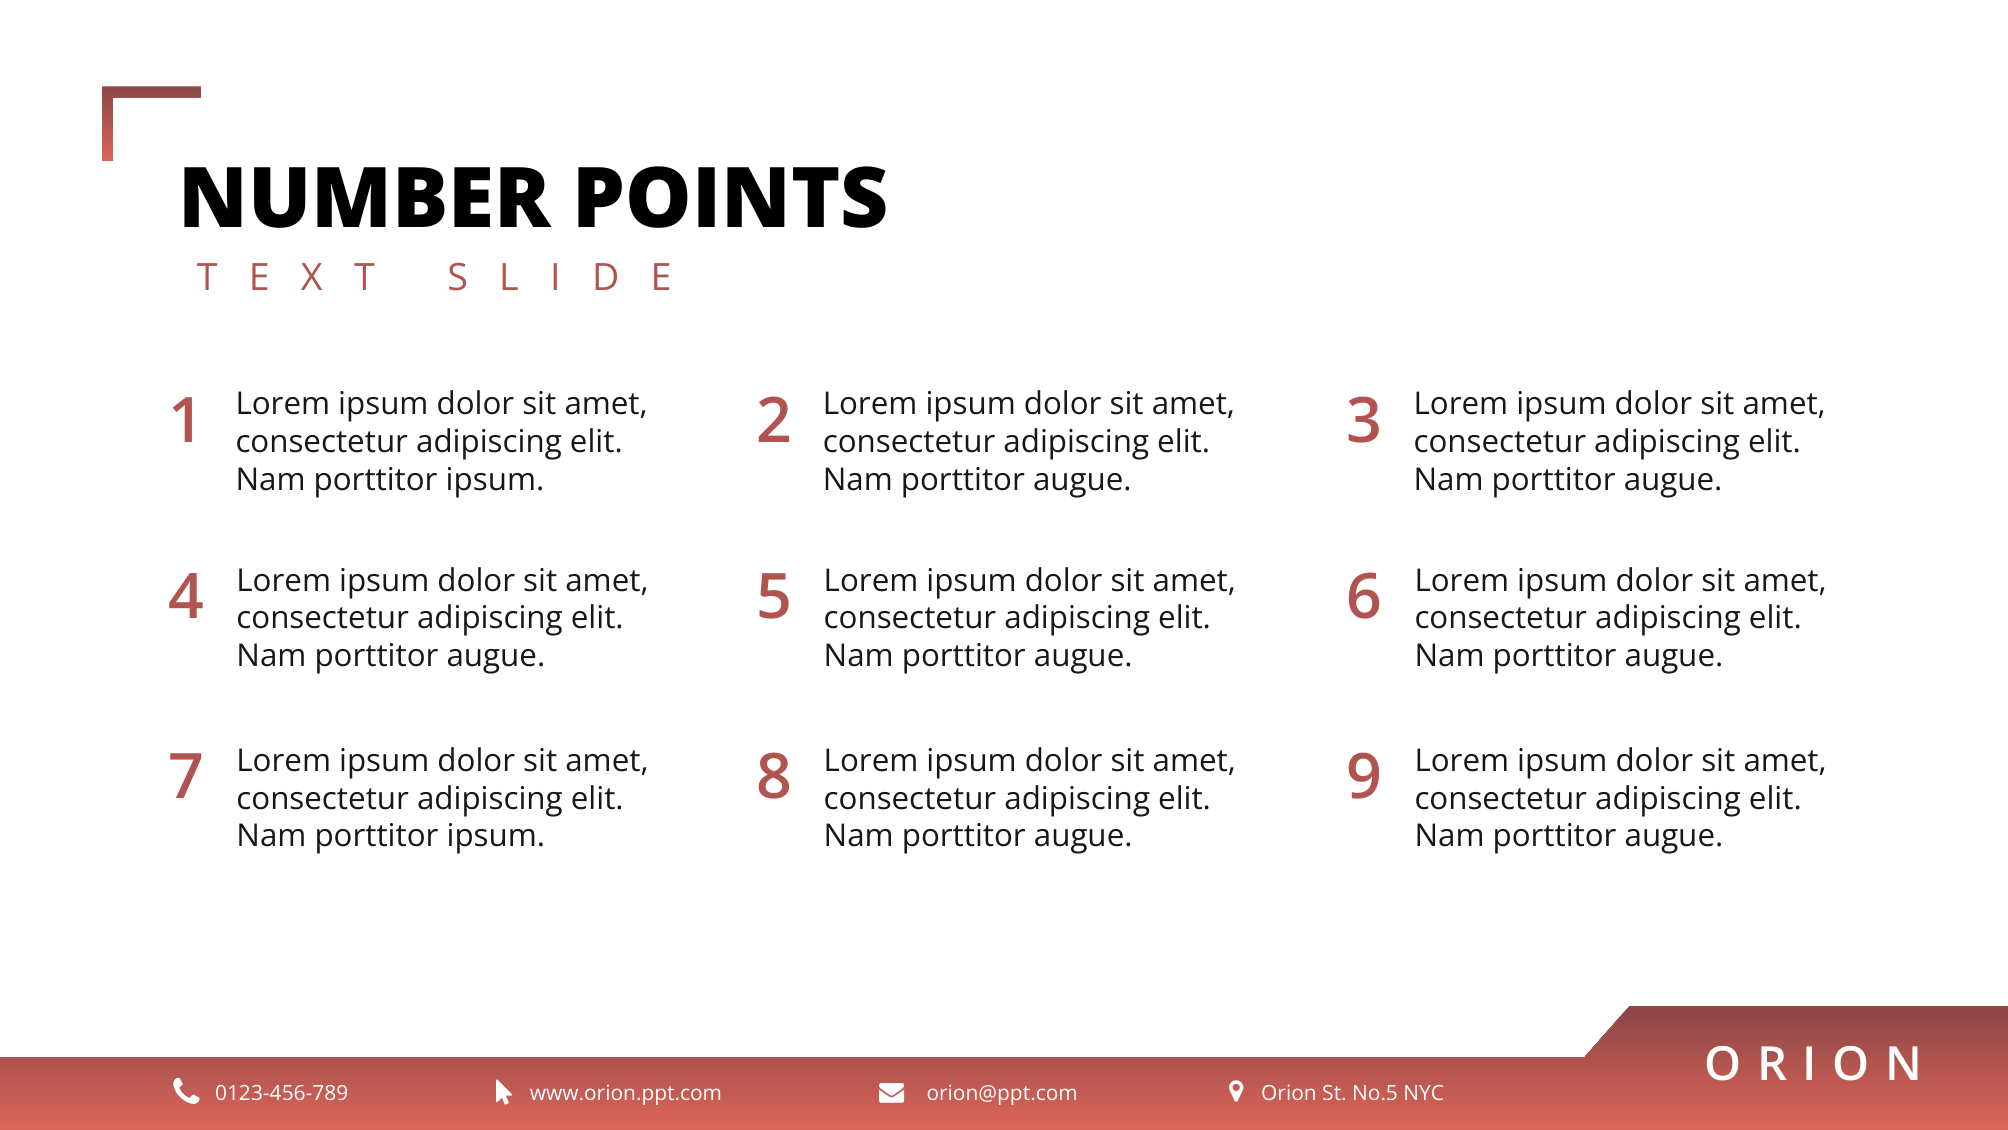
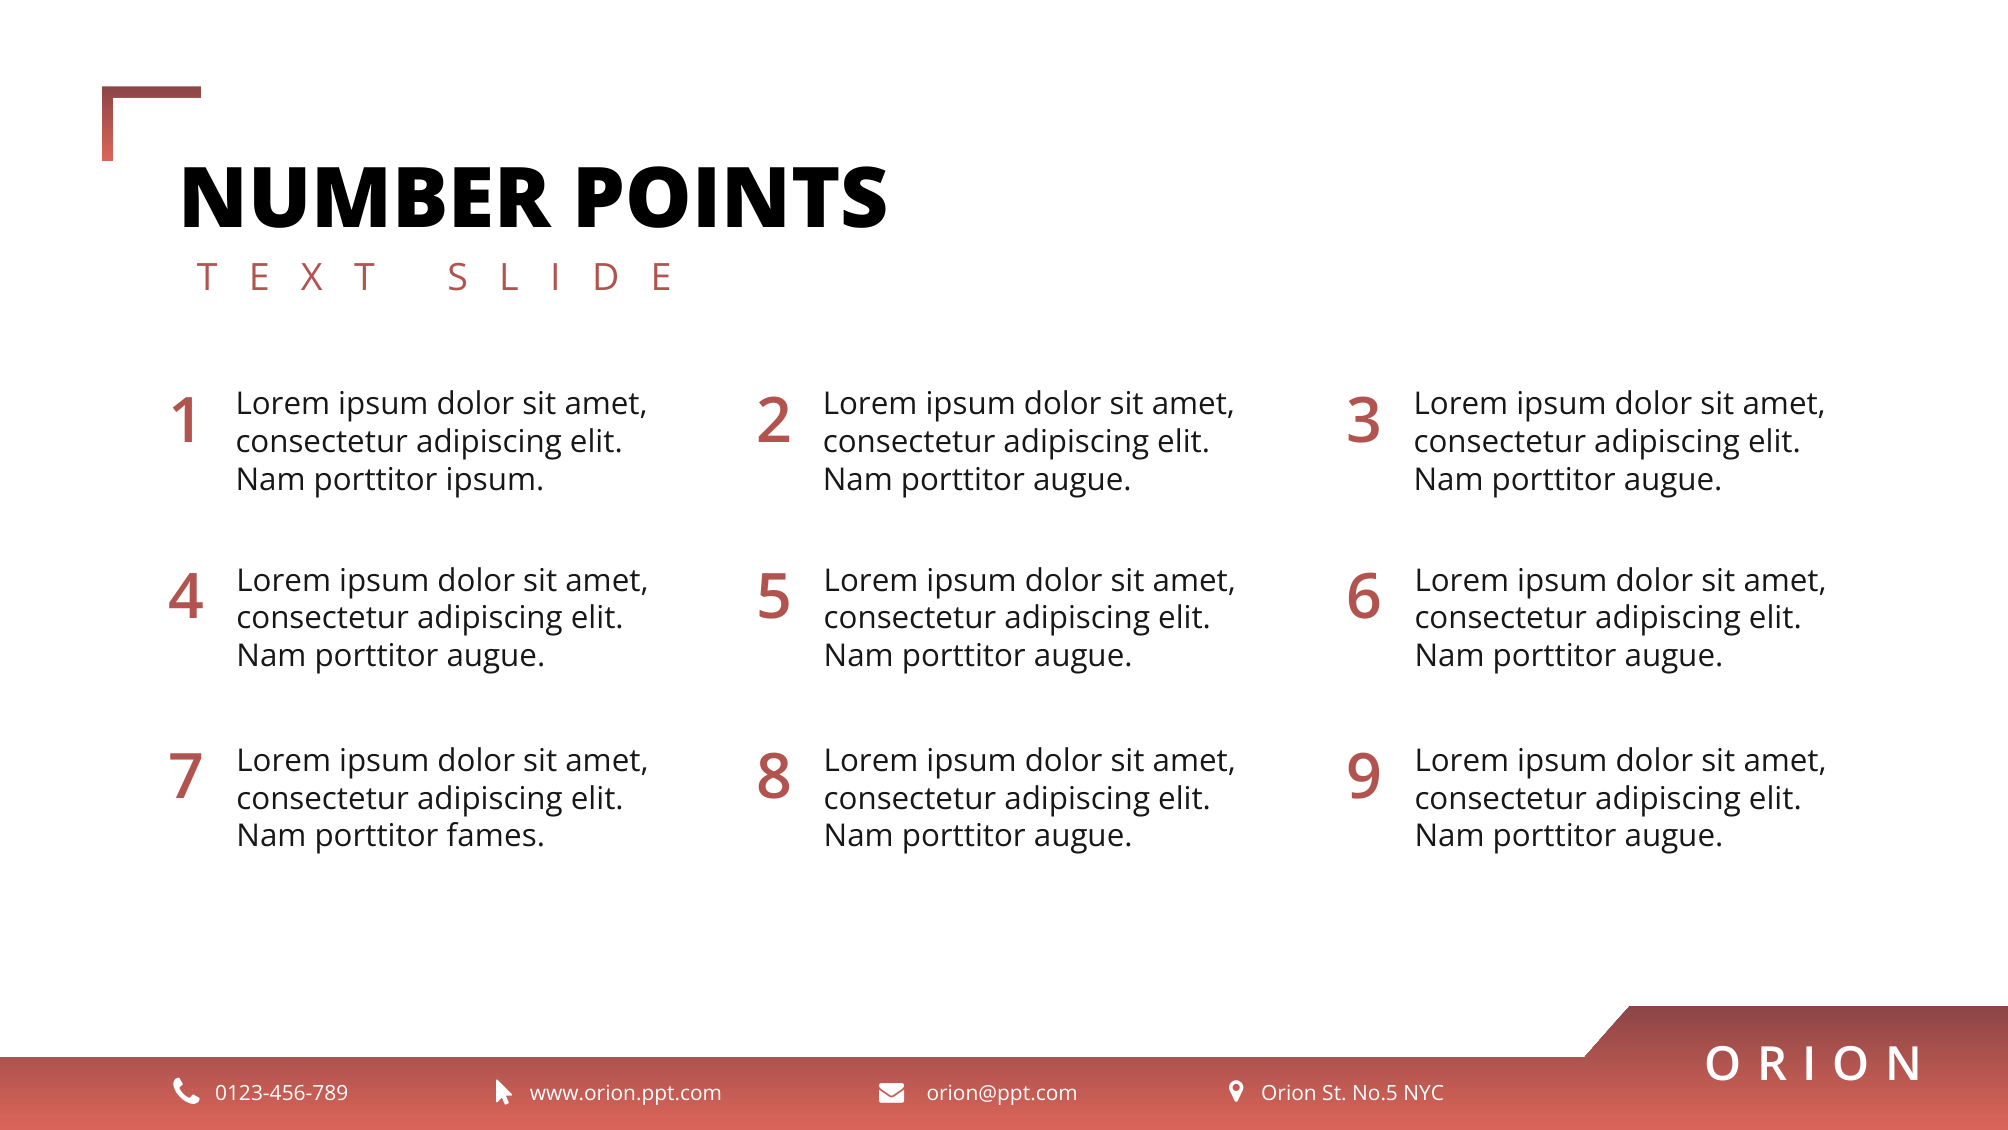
ipsum: ipsum -> fames (496, 836)
